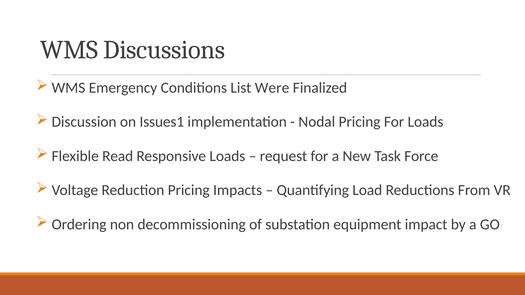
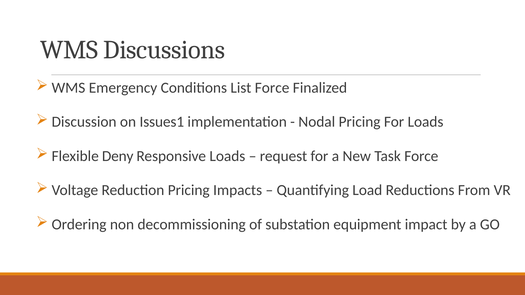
List Were: Were -> Force (272, 88)
Read: Read -> Deny (118, 156)
